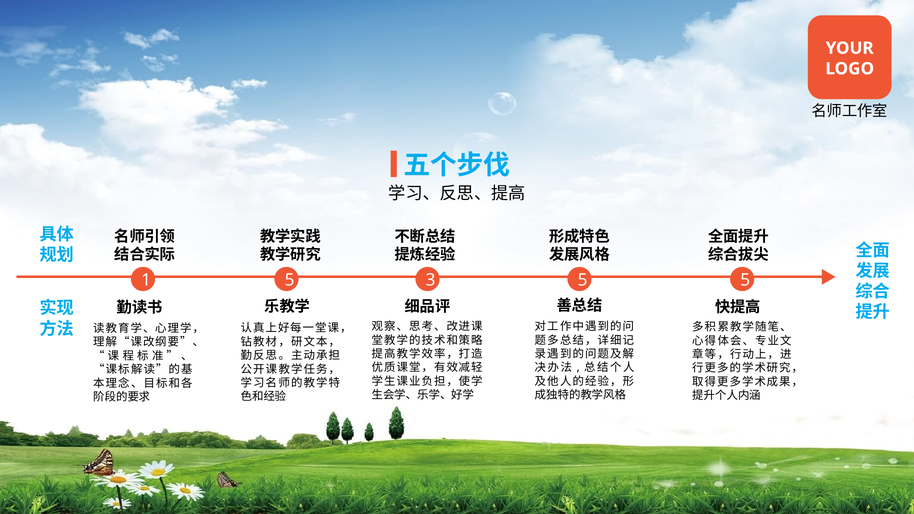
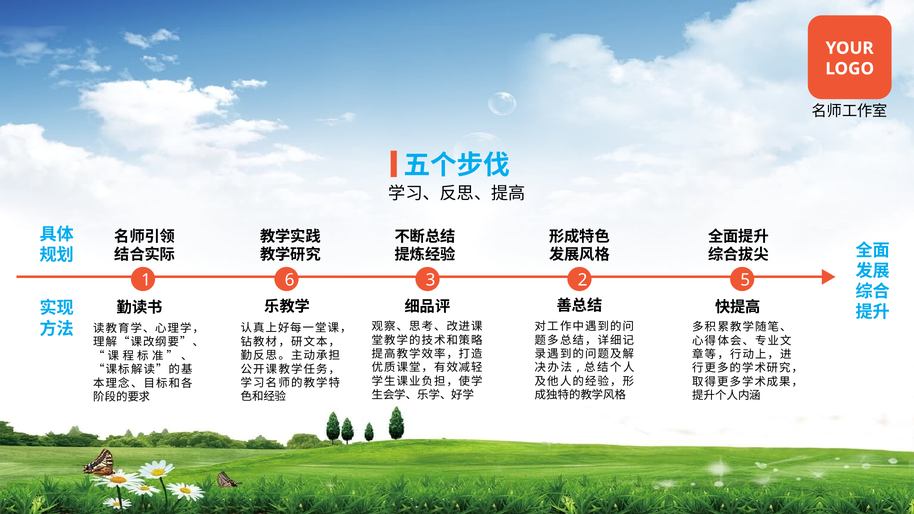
1 5: 5 -> 6 (290, 280)
3 5: 5 -> 2 (583, 280)
